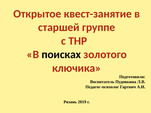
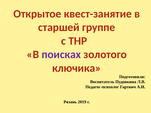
поисках colour: black -> purple (61, 55)
